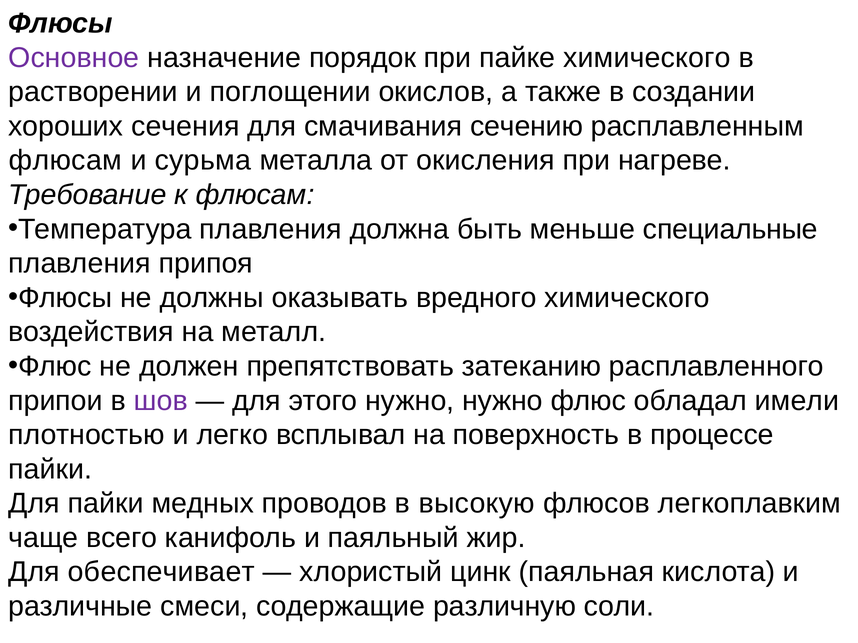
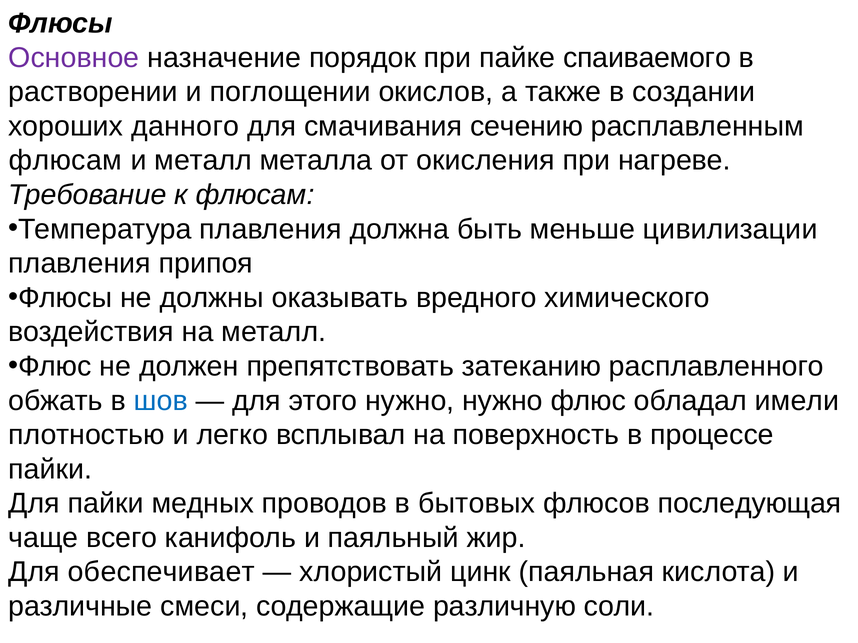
пайке химического: химического -> спаиваемого (647, 58)
сечения: сечения -> данного (185, 126)
и сурьма: сурьма -> металл (203, 161)
специальные: специальные -> цивилизации (730, 229)
припои: припои -> обжать (56, 401)
шов colour: purple -> blue (161, 401)
высокую: высокую -> бытовых (477, 504)
легкоплавким: легкоплавким -> последующая (750, 504)
